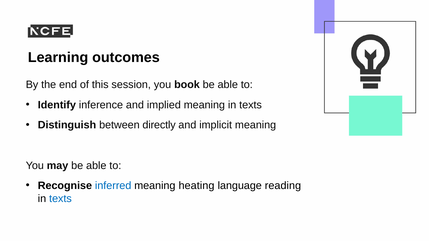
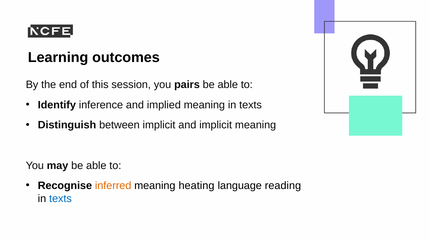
book: book -> pairs (187, 85)
between directly: directly -> implicit (159, 125)
inferred colour: blue -> orange (113, 186)
